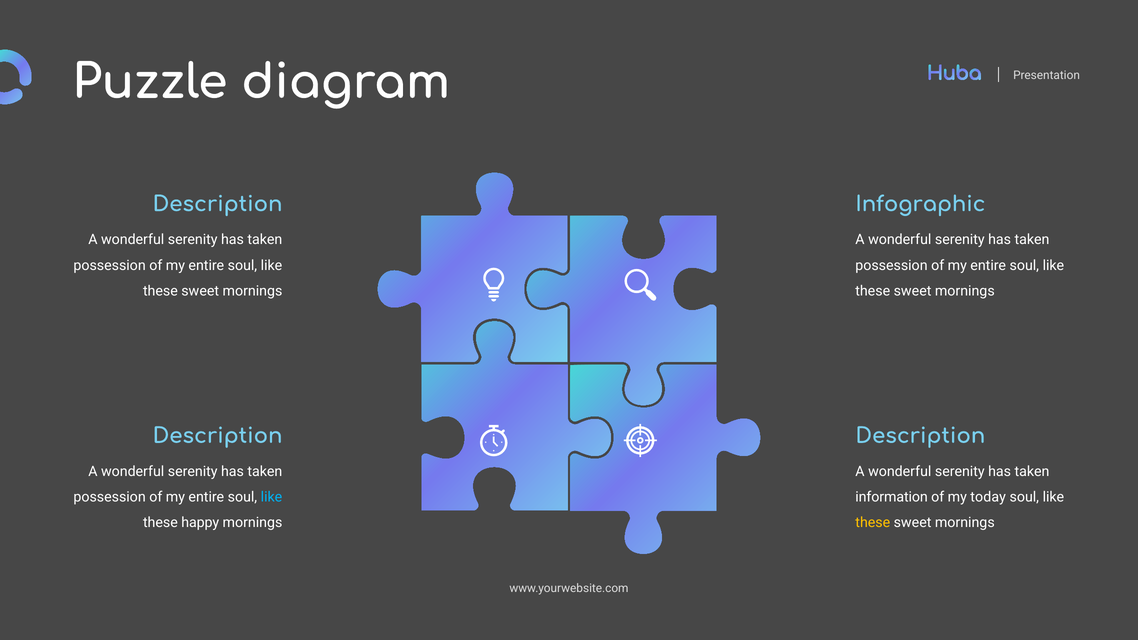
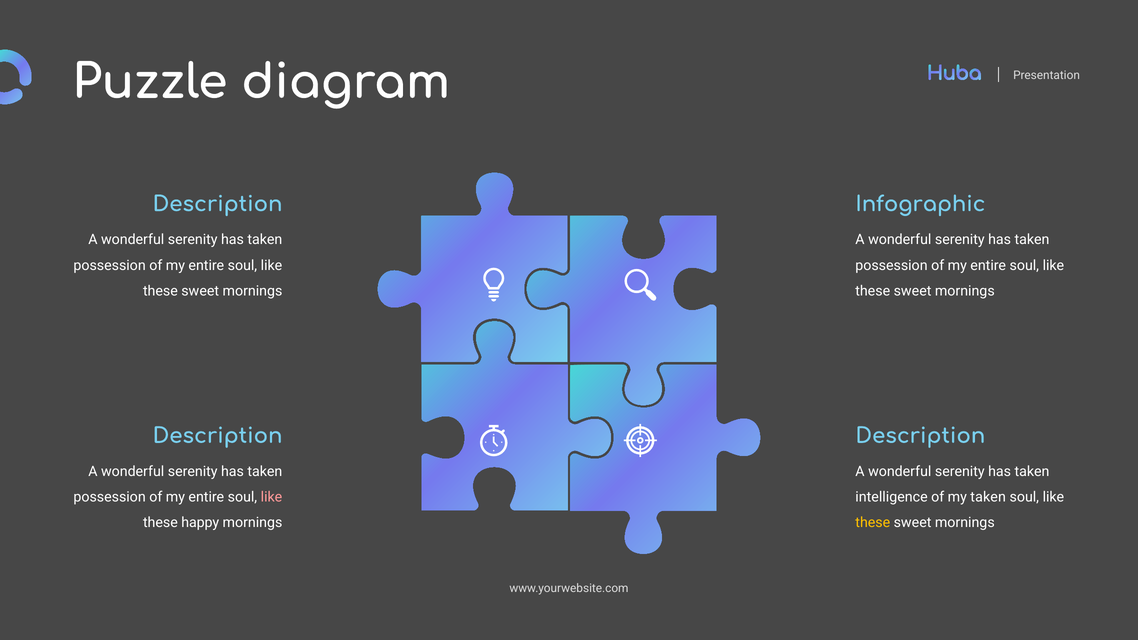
like colour: light blue -> pink (272, 497)
information: information -> intelligence (892, 497)
my today: today -> taken (988, 497)
